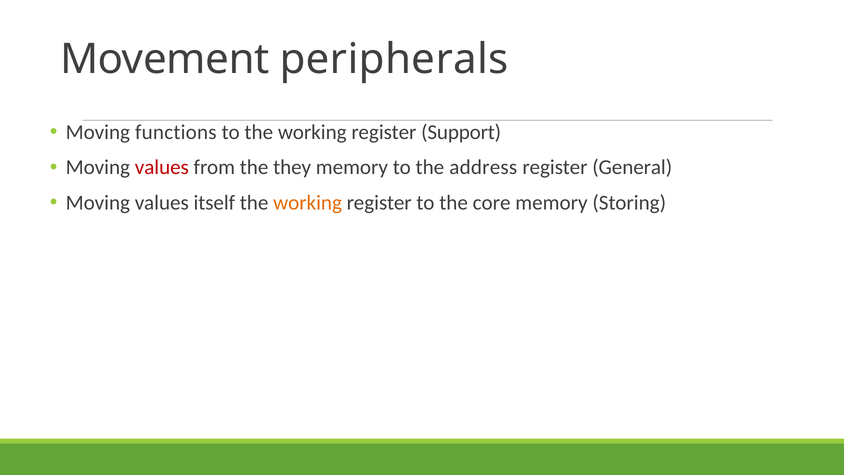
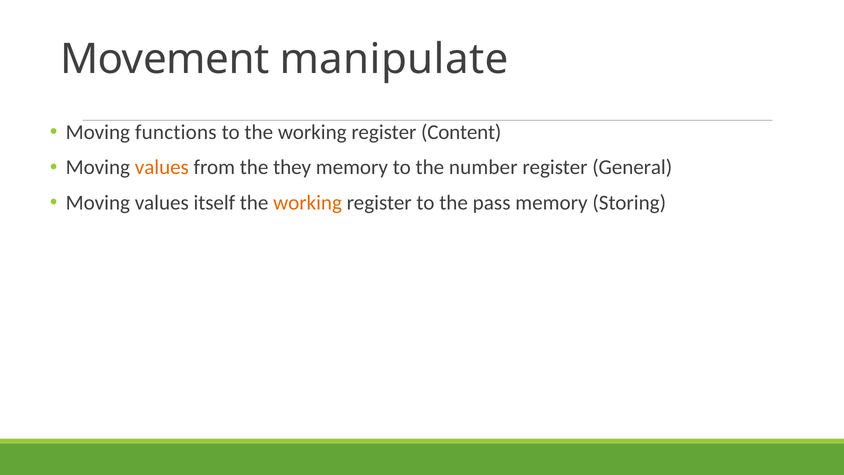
peripherals: peripherals -> manipulate (394, 59)
Support: Support -> Content (461, 132)
values colour: red -> orange (162, 167)
address: address -> number (483, 167)
core: core -> pass (492, 202)
